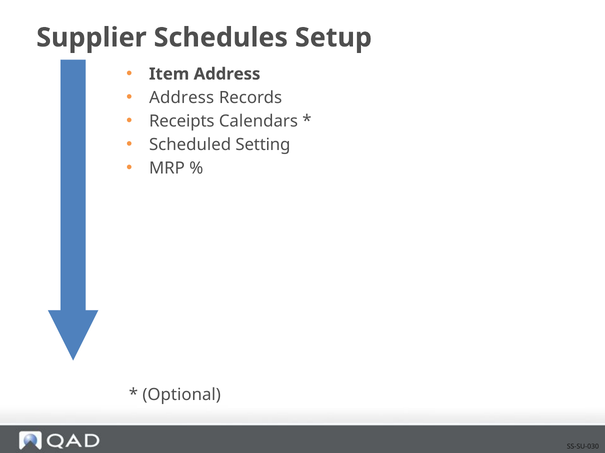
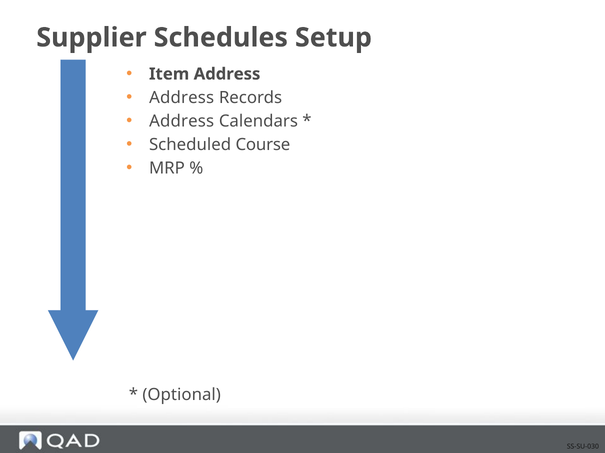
Receipts: Receipts -> Address (182, 121)
Setting: Setting -> Course (263, 145)
